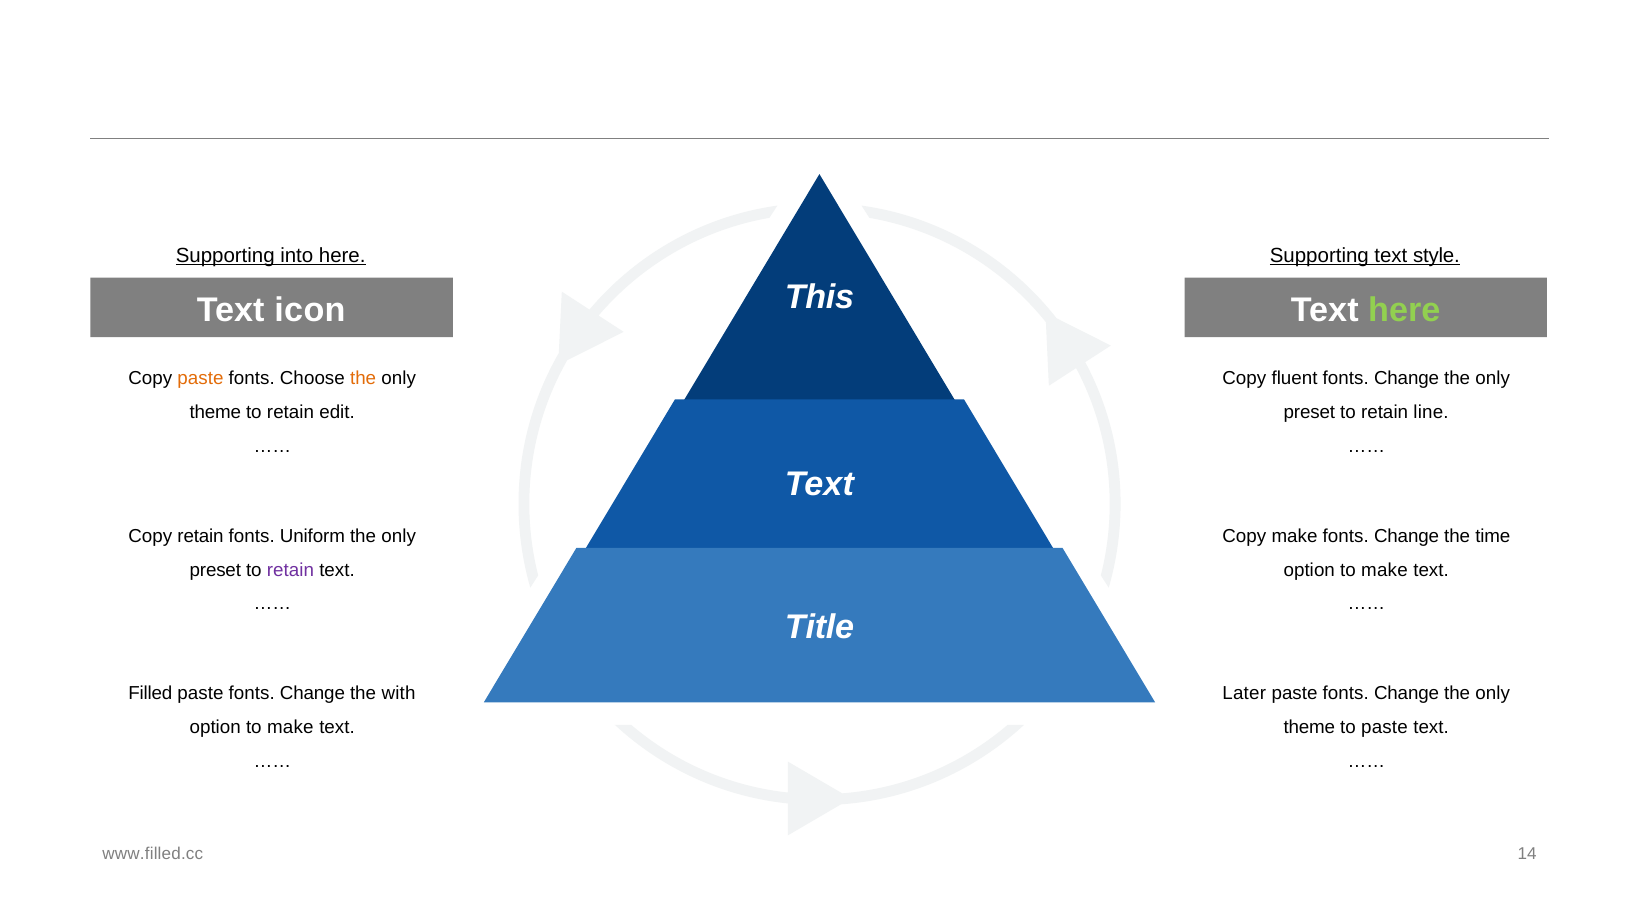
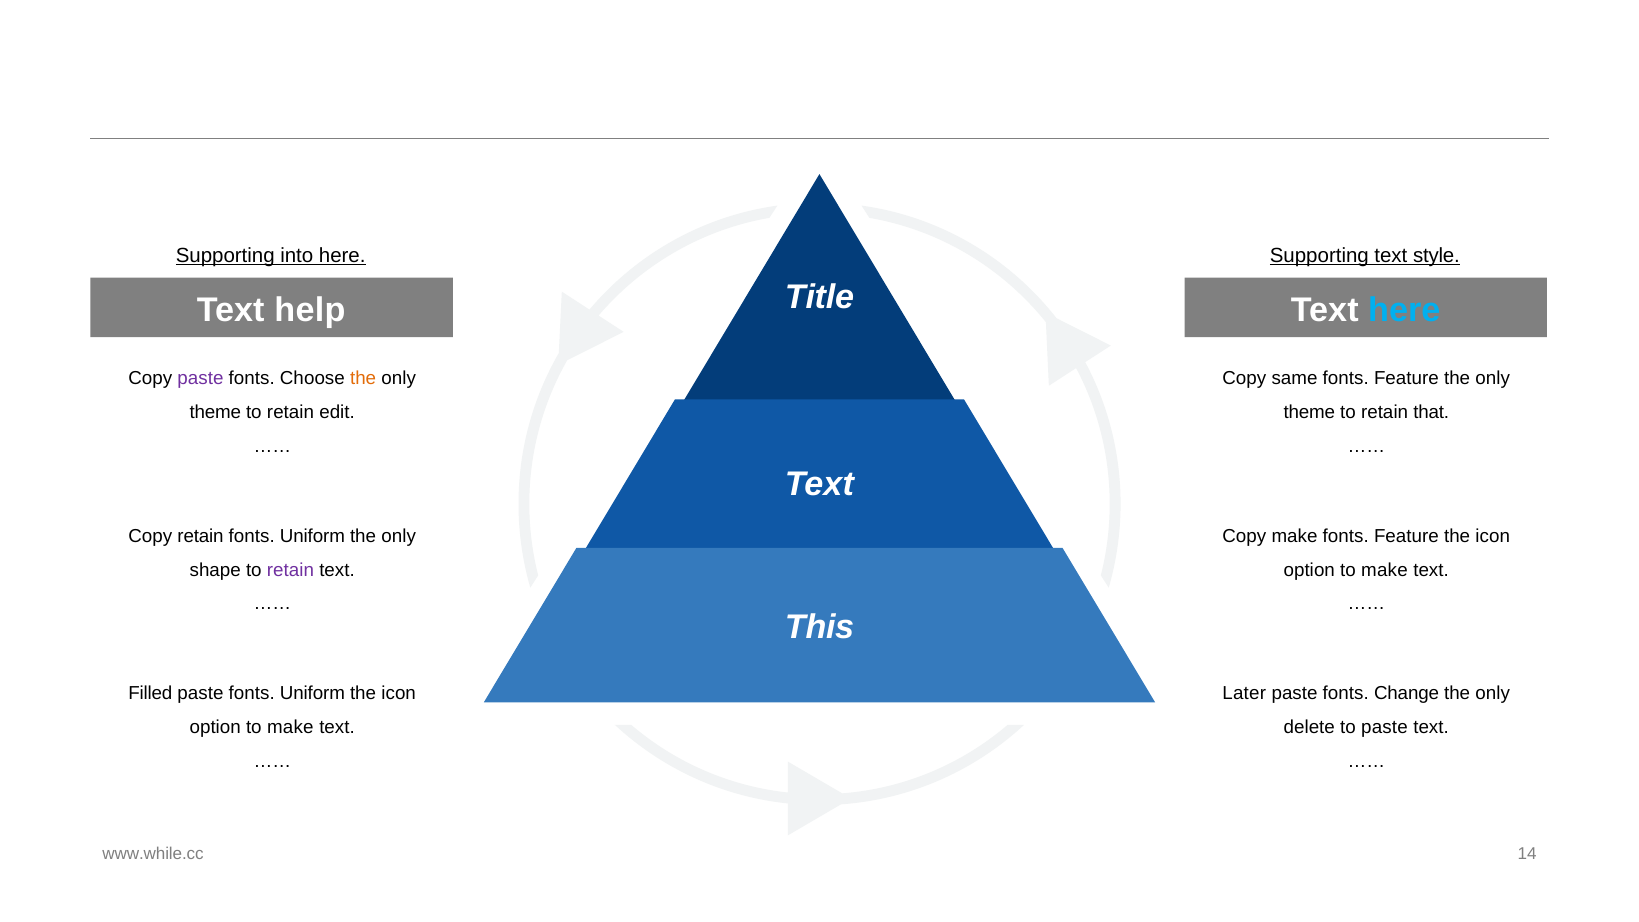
This: This -> Title (820, 297)
icon: icon -> help (310, 310)
here colour: light green -> light blue (1404, 310)
paste colour: orange -> purple (201, 378)
fluent: fluent -> same (1295, 378)
Change: Change -> Feature (1406, 378)
preset: preset -> theme (1309, 412)
line: line -> that (1431, 412)
Change: Change -> Feature (1406, 536)
time: time -> icon (1493, 536)
preset: preset -> shape (215, 570)
Title: Title -> This (820, 628)
Change: Change -> Uniform (312, 694)
with: with -> icon (399, 694)
theme: theme -> delete (1309, 727)
www.filled.cc: www.filled.cc -> www.while.cc (153, 854)
